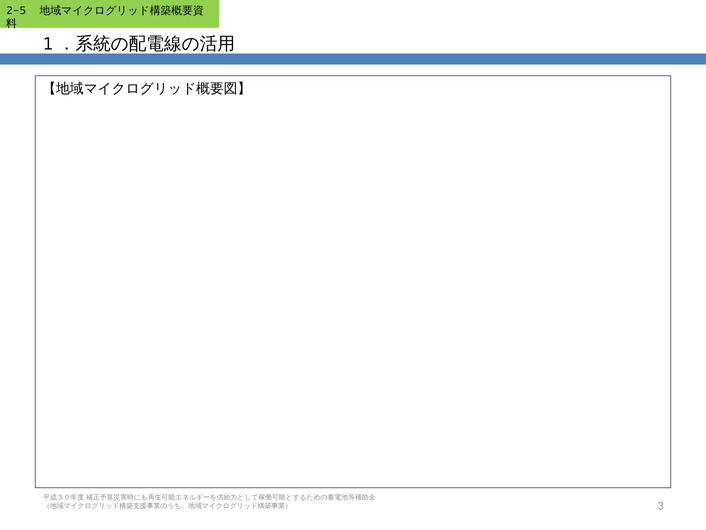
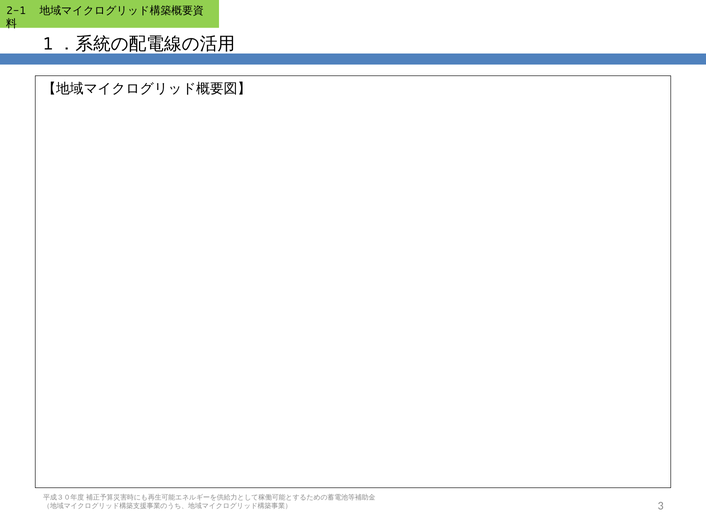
2-5: 2-5 -> 2-1 (16, 11)
